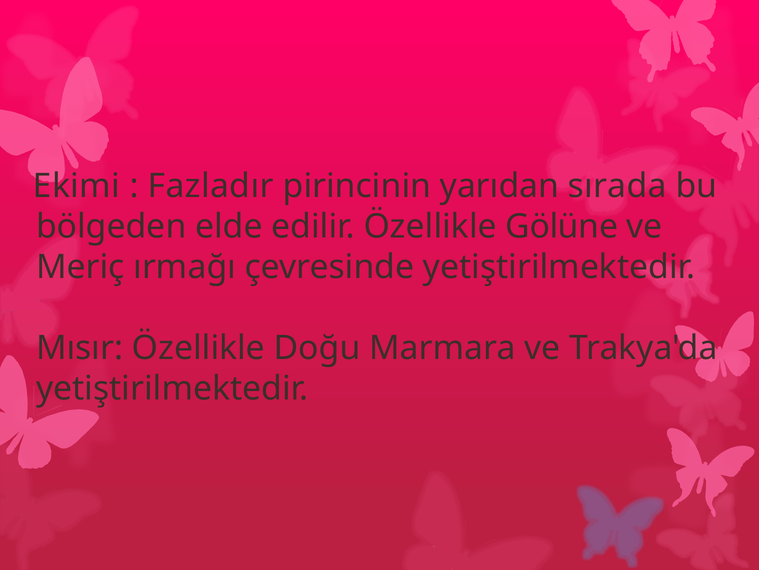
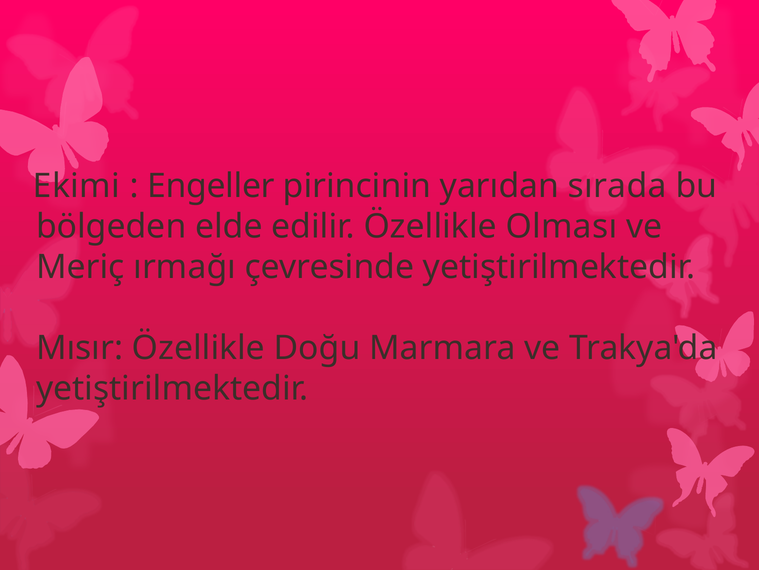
Fazladır: Fazladır -> Engeller (211, 186)
Gölüne: Gölüne -> Olması (561, 226)
